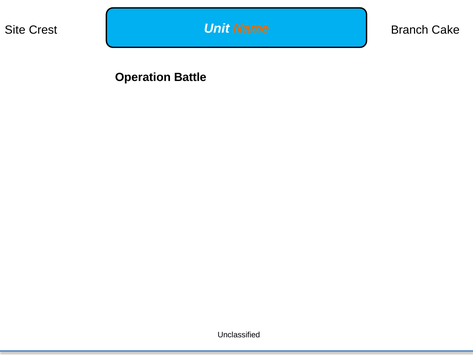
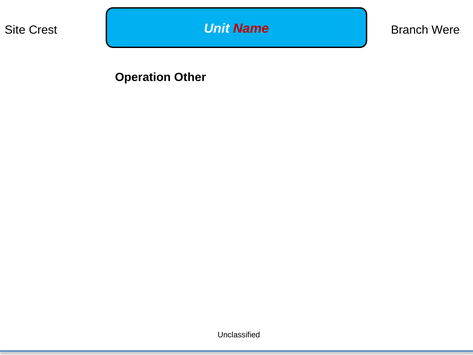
Name colour: orange -> red (251, 28)
Cake: Cake -> Were (446, 30)
Battle: Battle -> Other (190, 77)
